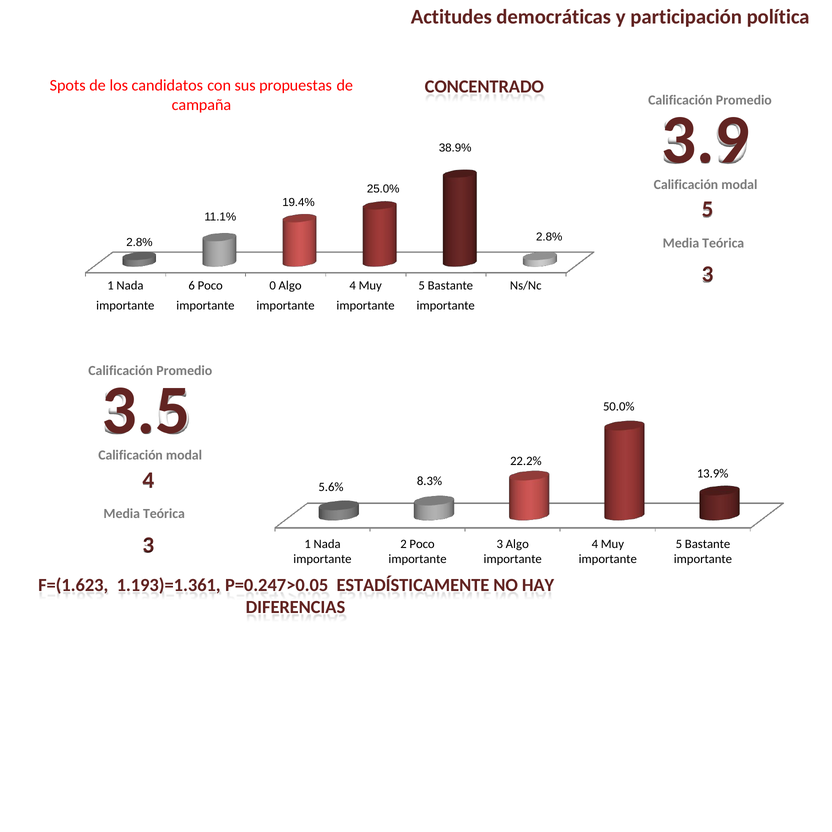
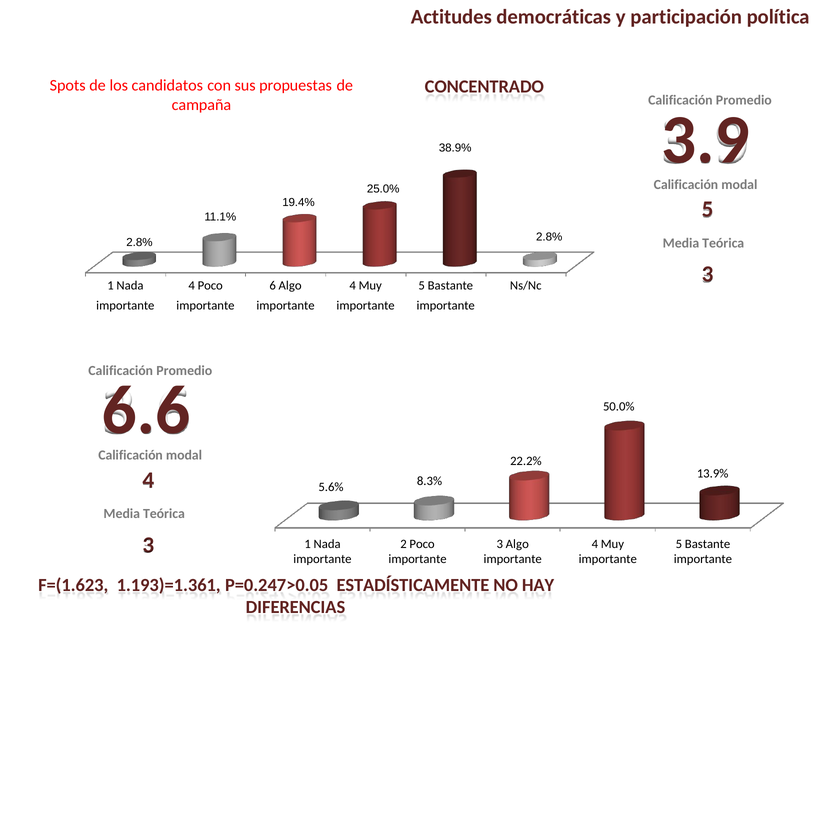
Nada 6: 6 -> 4 (192, 285)
0: 0 -> 6 (273, 285)
3.5: 3.5 -> 6.6 (146, 410)
